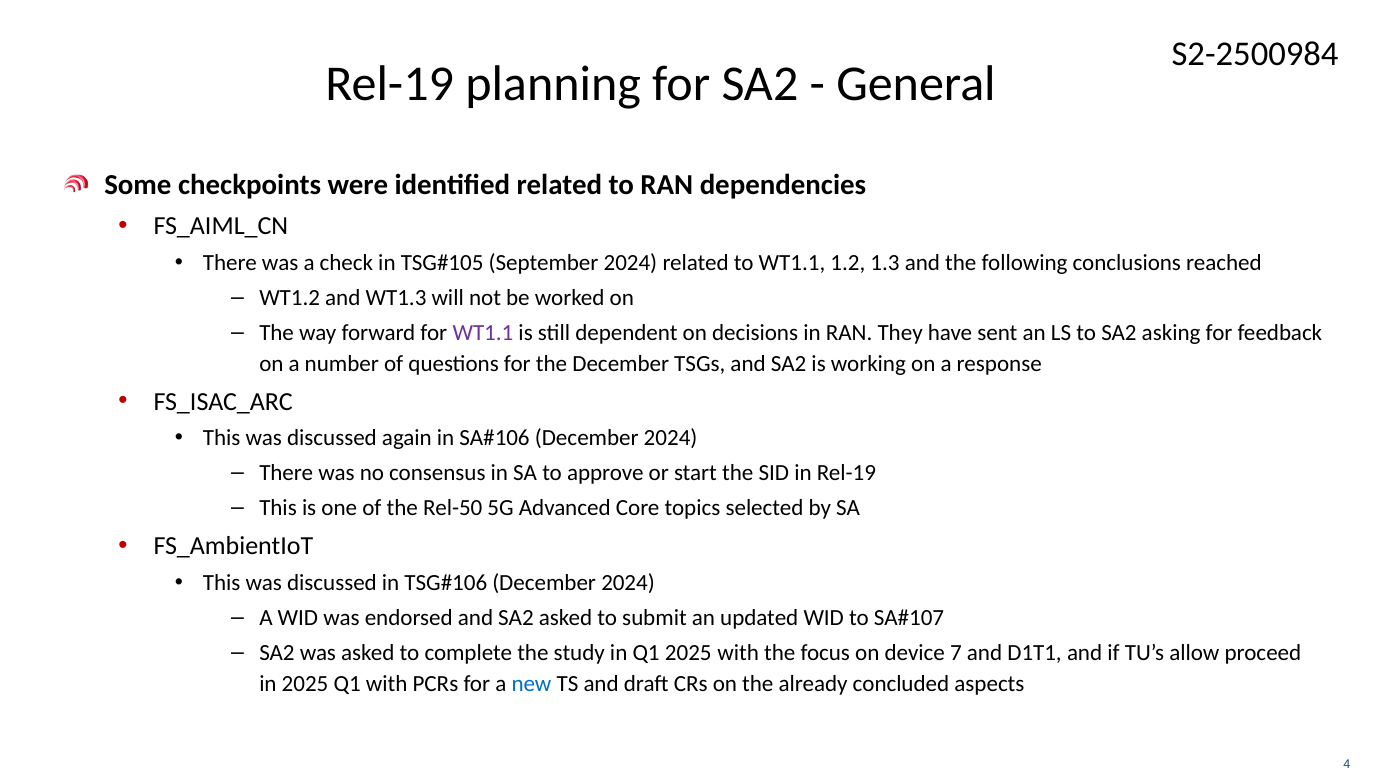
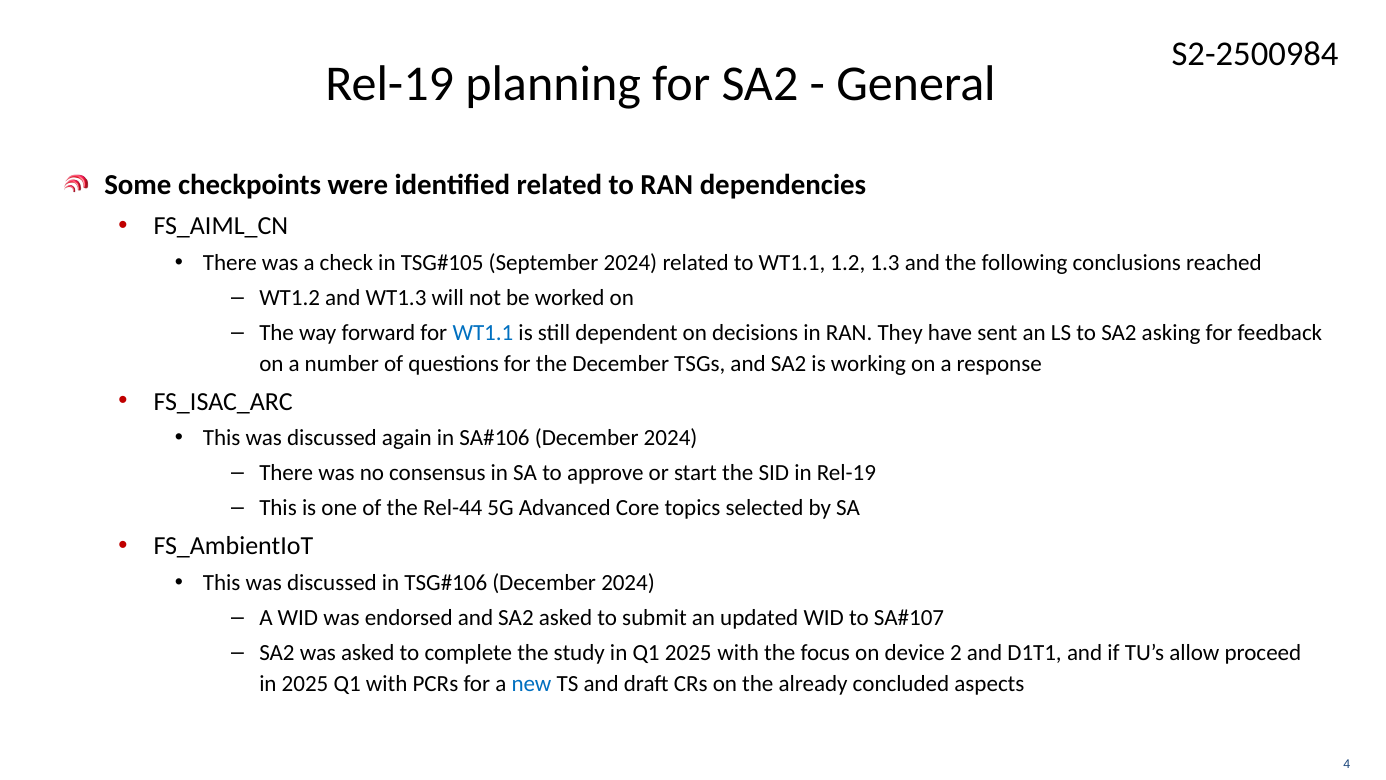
WT1.1 colour: purple -> blue (483, 333)
Rel-50: Rel-50 -> Rel-44 (453, 508)
7: 7 -> 2 (956, 653)
